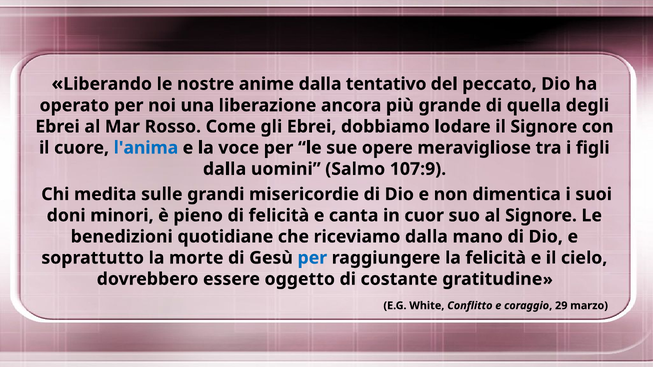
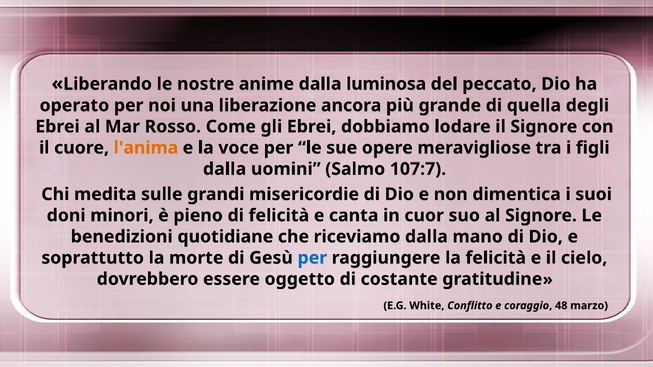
tentativo: tentativo -> luminosa (386, 84)
l'anima colour: blue -> orange (146, 148)
107:9: 107:9 -> 107:7 (418, 169)
29: 29 -> 48 (561, 306)
